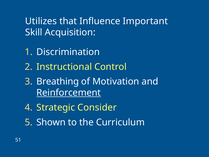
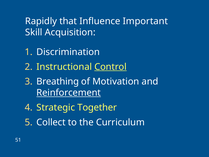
Utilizes: Utilizes -> Rapidly (41, 21)
Control underline: none -> present (111, 67)
Consider: Consider -> Together (97, 107)
Shown: Shown -> Collect (51, 122)
